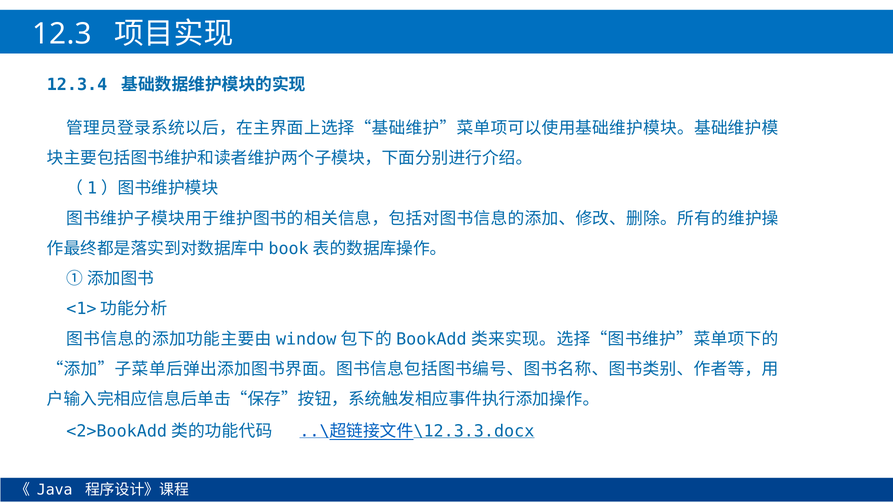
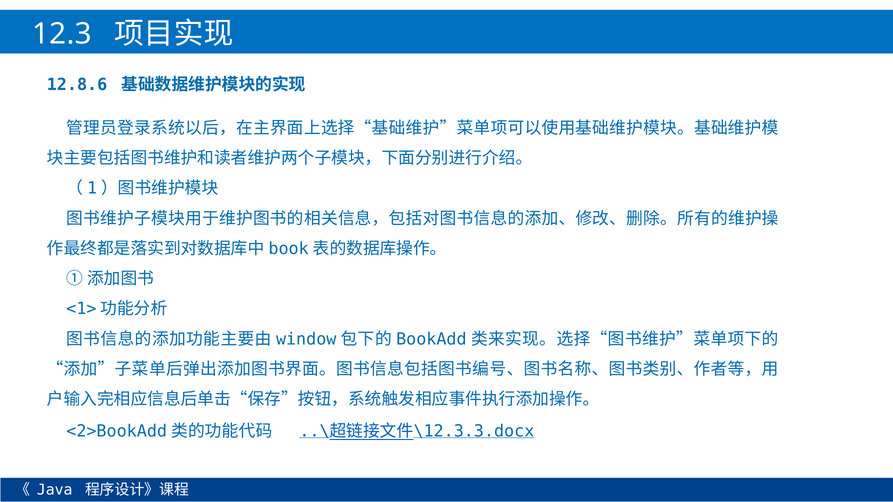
12.3.4: 12.3.4 -> 12.8.6 (77, 85)
